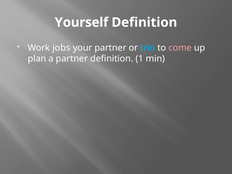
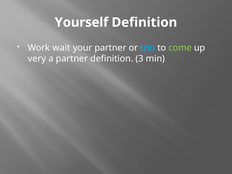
jobs: jobs -> wait (61, 48)
come colour: pink -> light green (180, 48)
plan: plan -> very (37, 59)
1: 1 -> 3 (140, 59)
